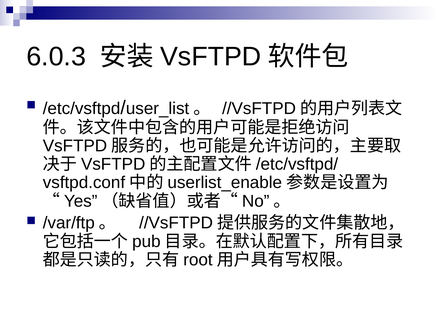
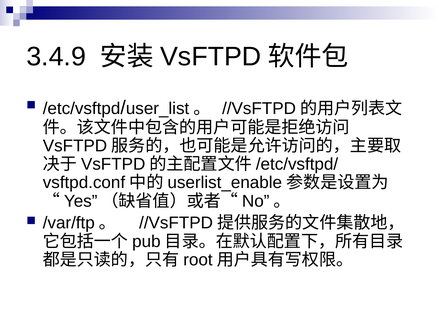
6.0.3: 6.0.3 -> 3.4.9 (56, 57)
